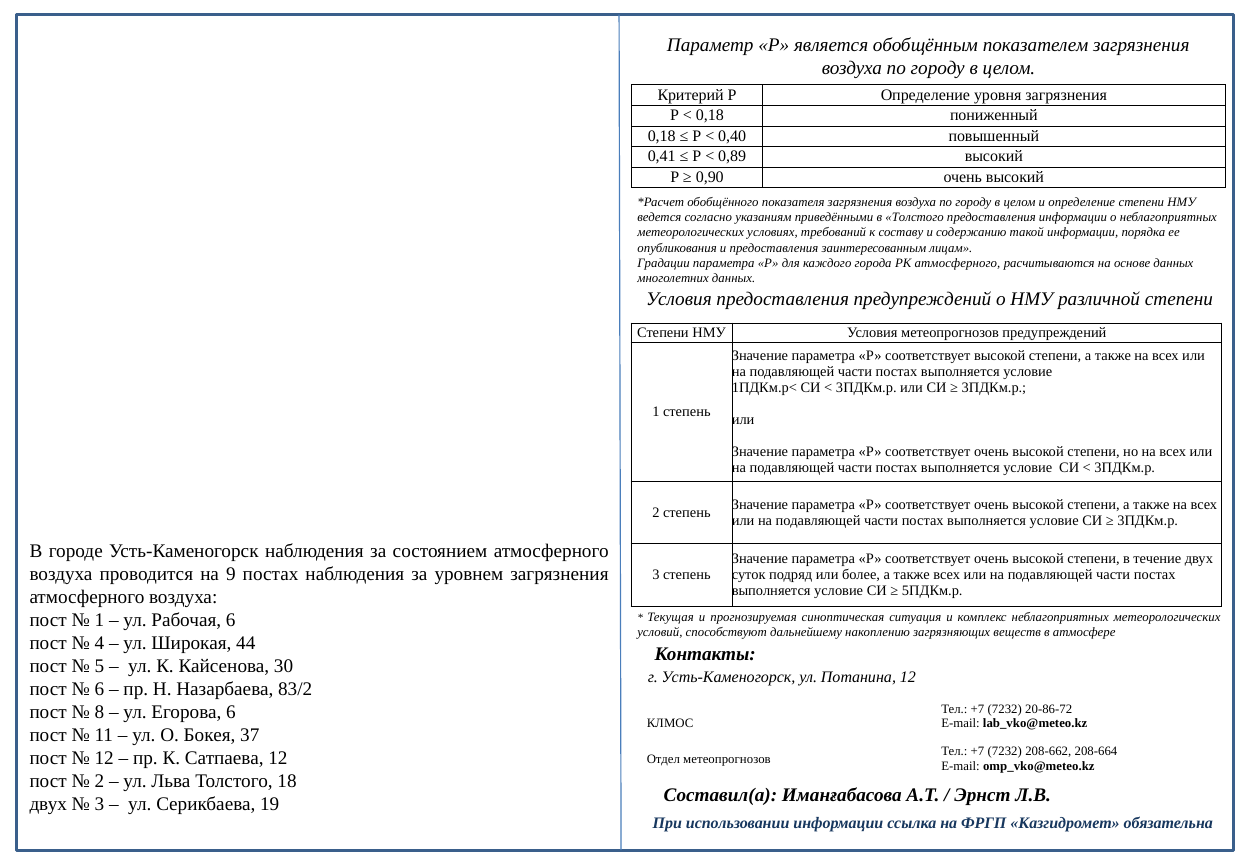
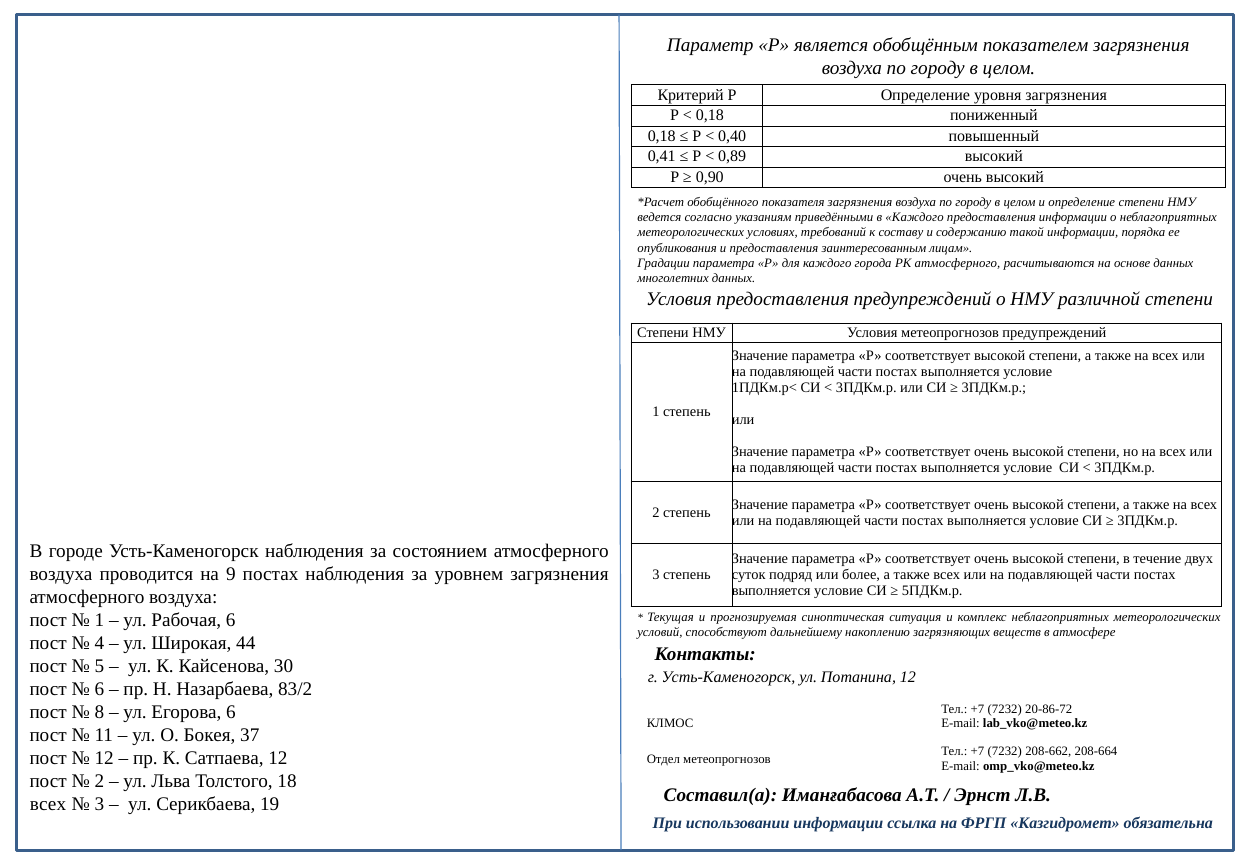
в Толстого: Толстого -> Каждого (915, 217)
двух: двух -> всех (48, 805)
